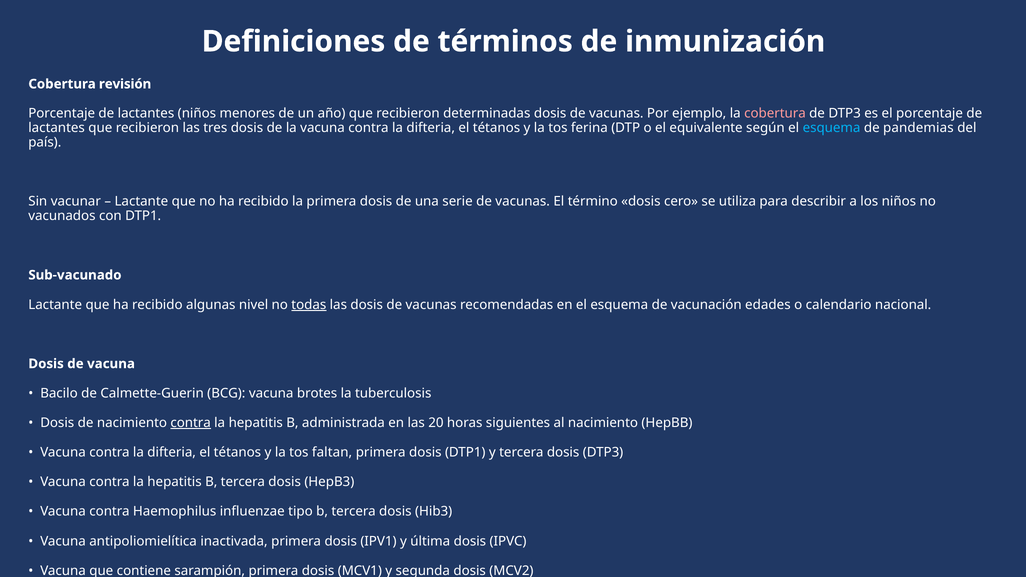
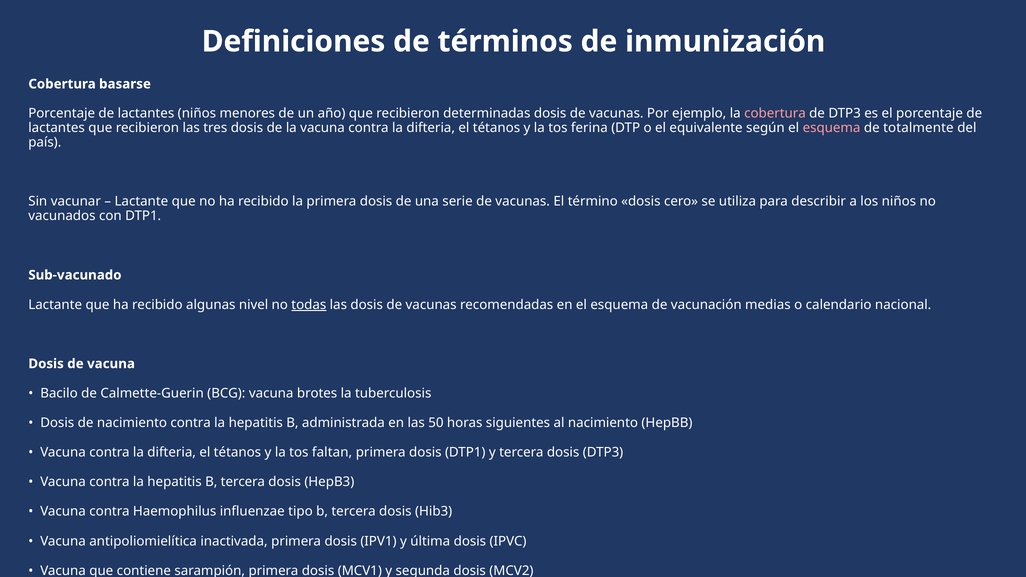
revisión: revisión -> basarse (125, 84)
esquema colour: light blue -> pink (832, 128)
de pandemias: pandemias -> totalmente (918, 128)
vacunación edades: edades -> medias (768, 305)
contra underline: present -> none (191, 423)
20: 20 -> 50 (436, 423)
